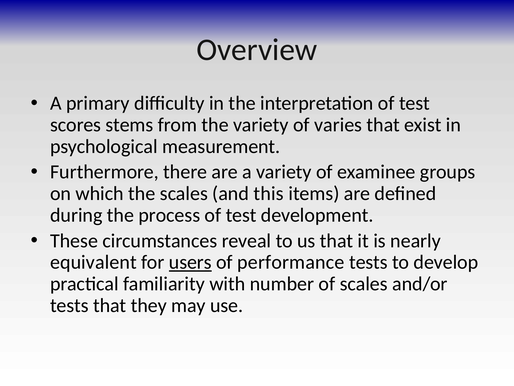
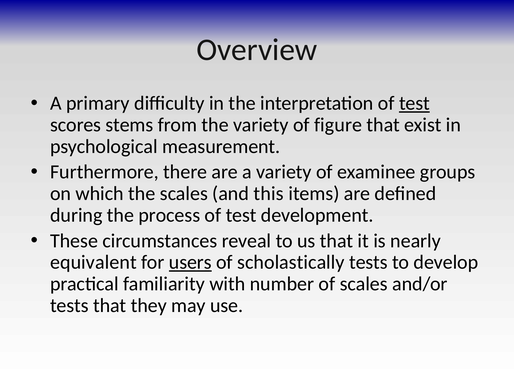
test underline: none -> present (414, 103)
varies: varies -> figure (338, 125)
performance: performance -> scholastically (291, 262)
